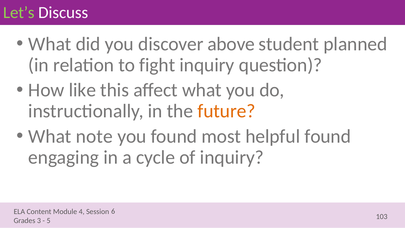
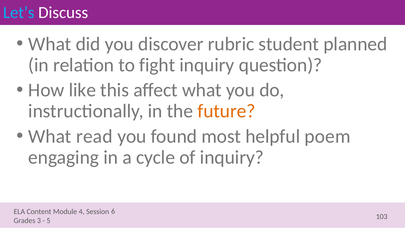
Let’s colour: light green -> light blue (19, 12)
above: above -> rubric (231, 44)
note: note -> read (94, 136)
helpful found: found -> poem (328, 136)
